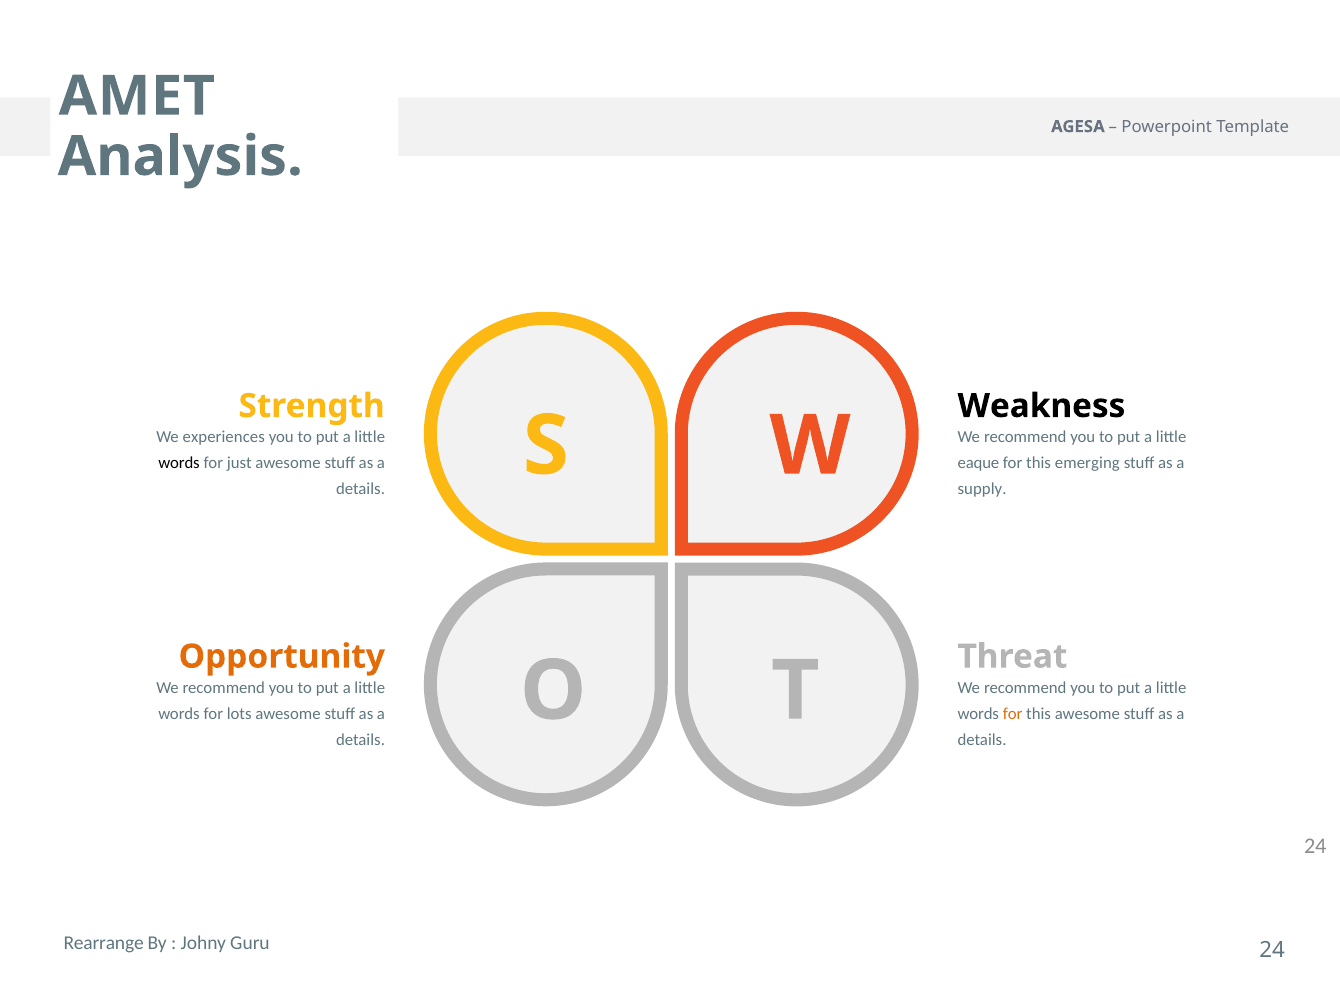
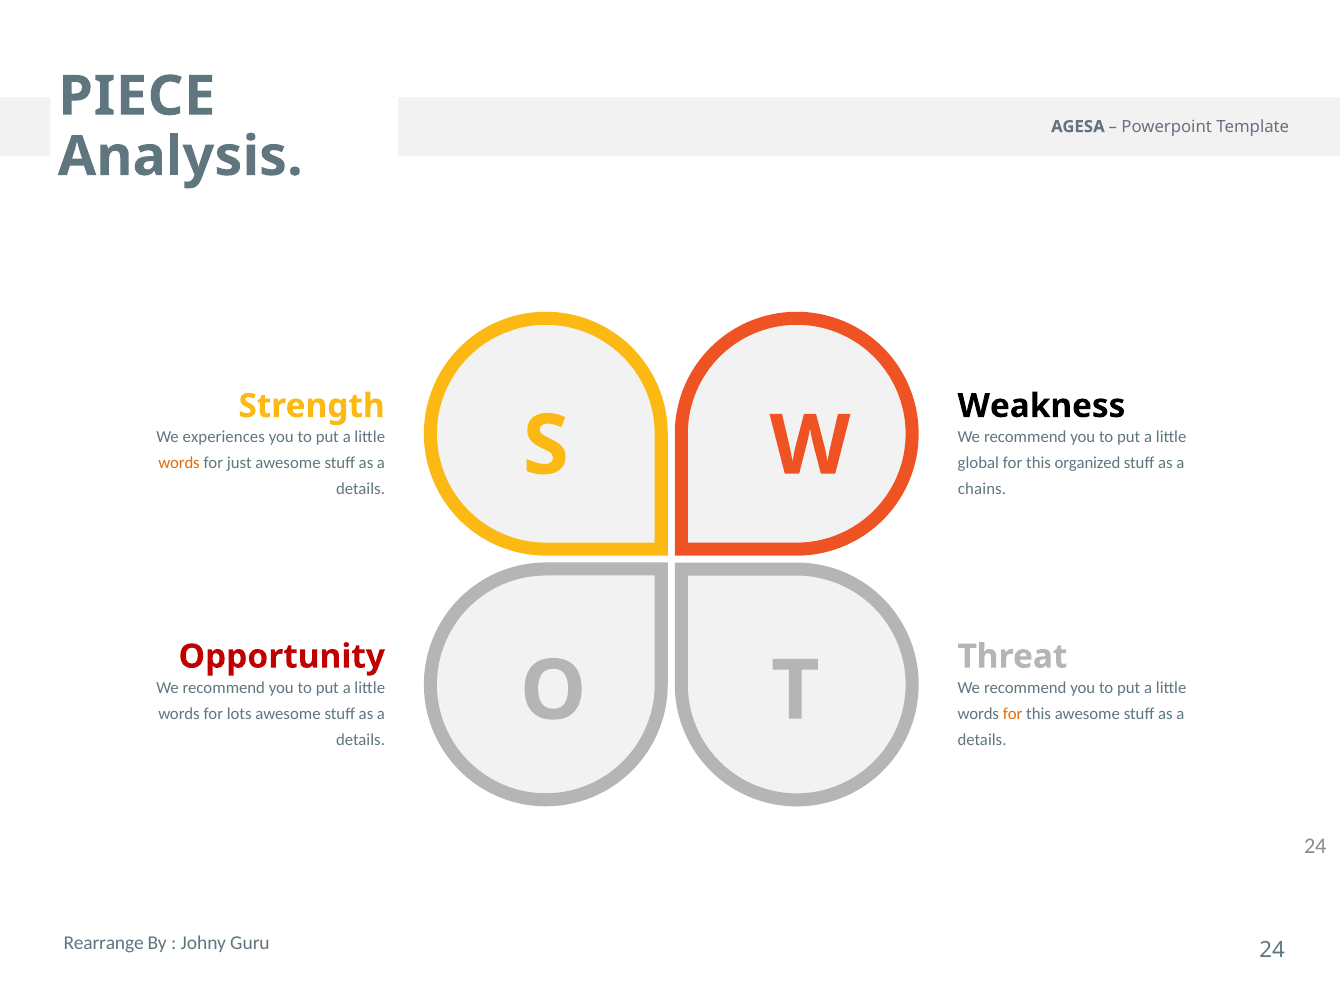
AMET: AMET -> PIECE (137, 96)
words colour: black -> orange (179, 463)
eaque: eaque -> global (978, 463)
emerging: emerging -> organized (1087, 463)
supply: supply -> chains (982, 489)
Opportunity colour: orange -> red (282, 657)
